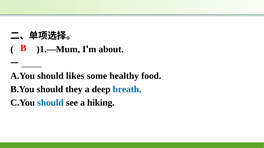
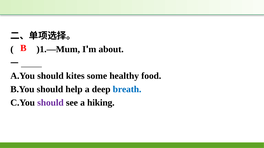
likes: likes -> kites (75, 76)
they: they -> help (74, 90)
should colour: blue -> purple (50, 103)
